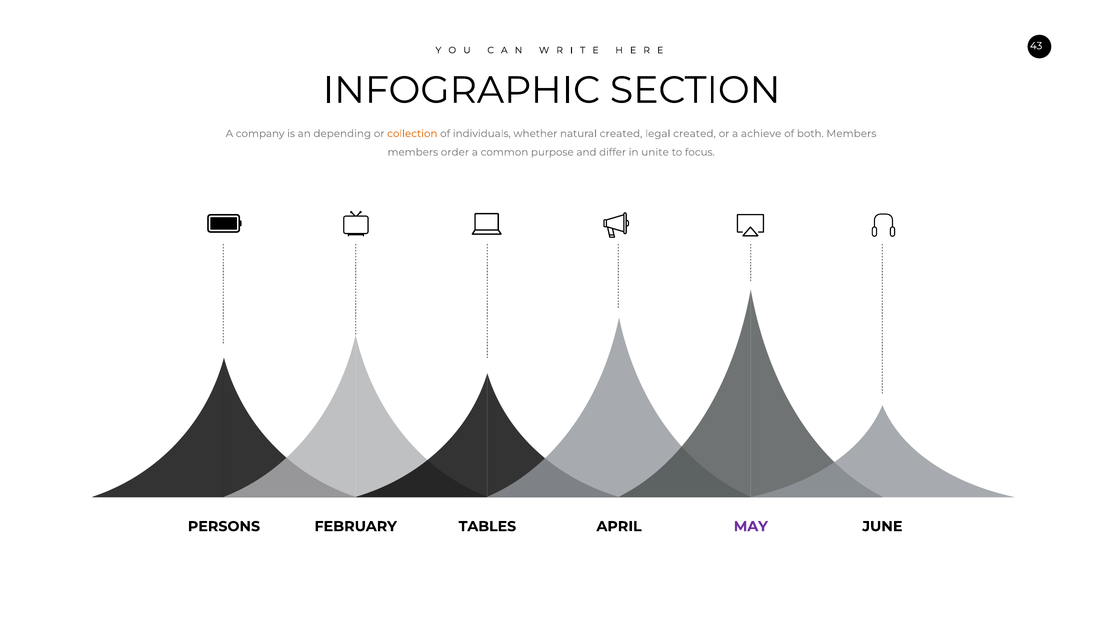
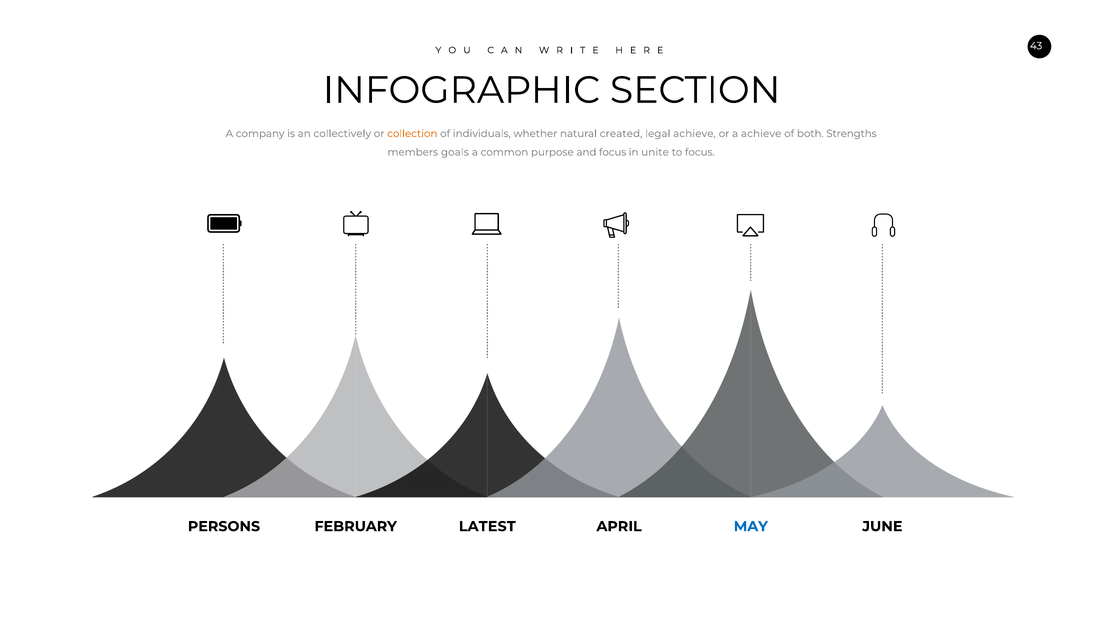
depending: depending -> collectively (342, 134)
legal created: created -> achieve (694, 134)
both Members: Members -> Strengths (851, 134)
order: order -> goals (455, 152)
and differ: differ -> focus (613, 152)
TABLES: TABLES -> LATEST (487, 526)
MAY colour: purple -> blue (751, 526)
